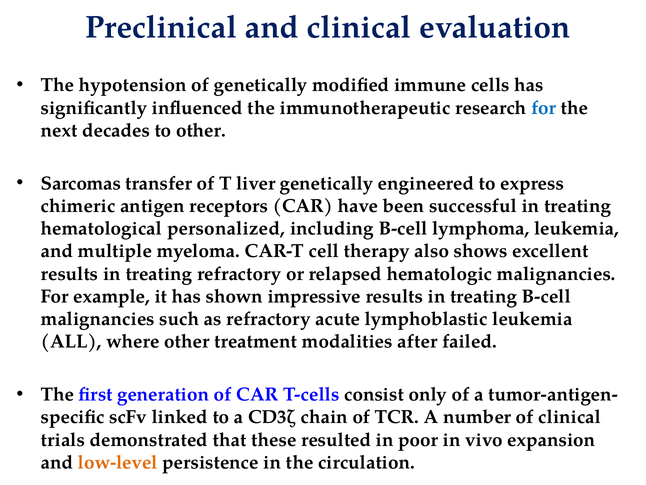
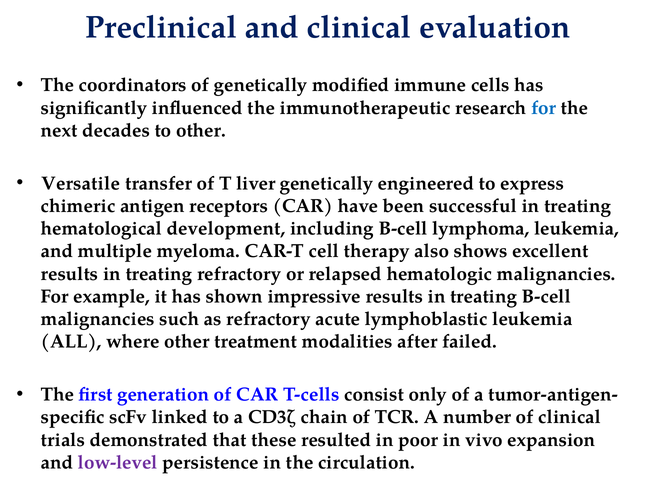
hypotension: hypotension -> coordinators (133, 85)
Sarcomas: Sarcomas -> Versatile (81, 183)
personalized: personalized -> development (226, 228)
low-level colour: orange -> purple (118, 462)
